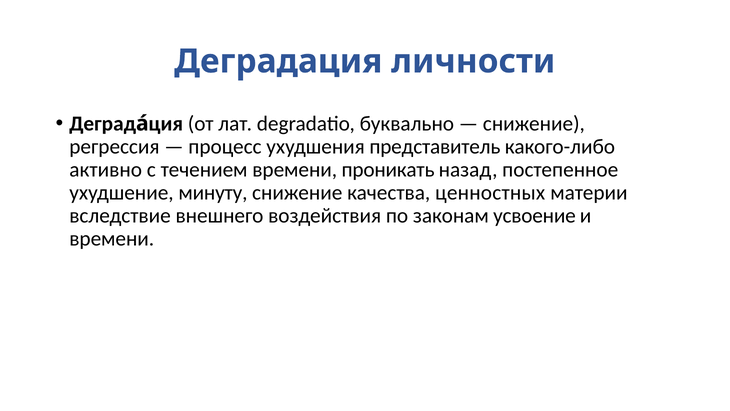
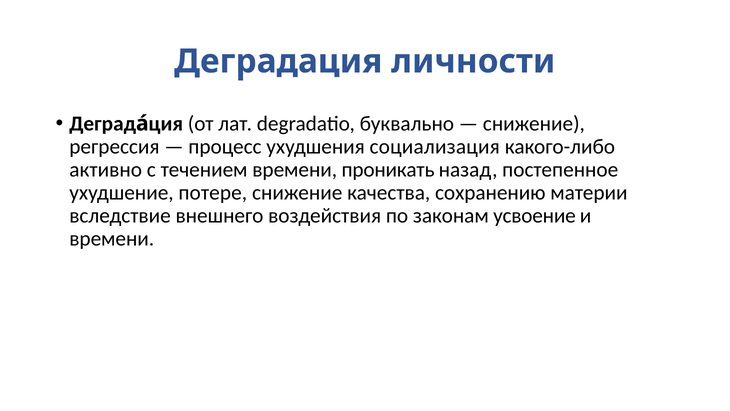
представитель: представитель -> социализация (435, 146)
минуту: минуту -> потере (213, 192)
ценностных: ценностных -> сохранению (490, 192)
